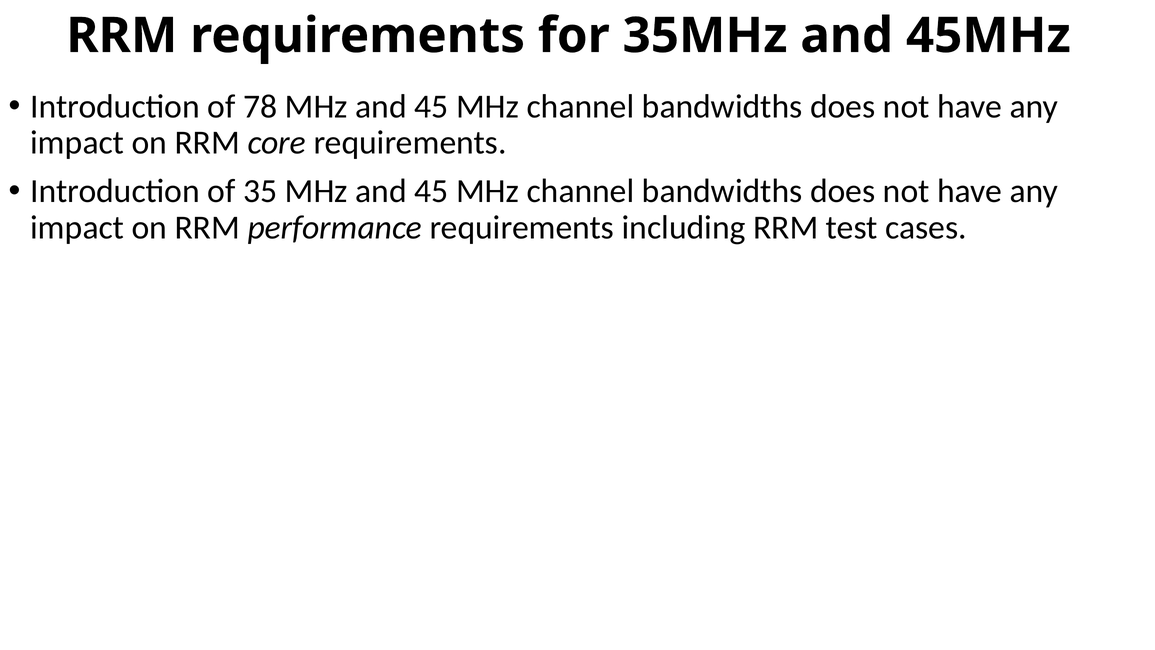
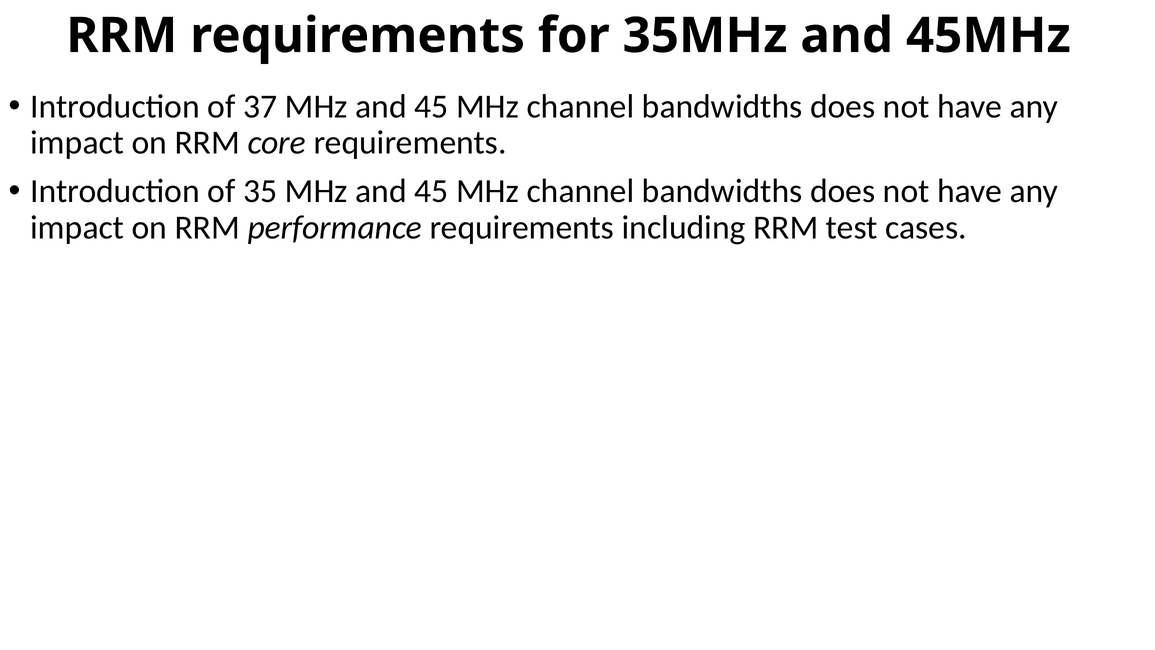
78: 78 -> 37 (260, 106)
